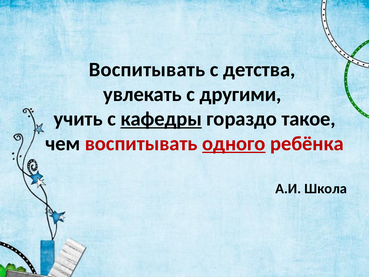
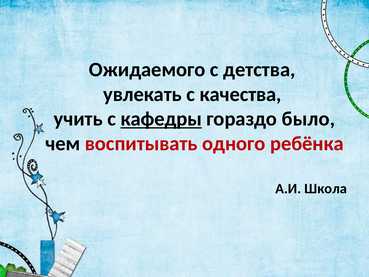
Воспитывать: Воспитывать -> Ожидаемого (147, 70)
другими: другими -> качества (241, 94)
такое: такое -> было (308, 119)
одного underline: present -> none (234, 143)
